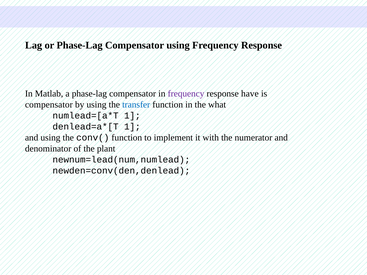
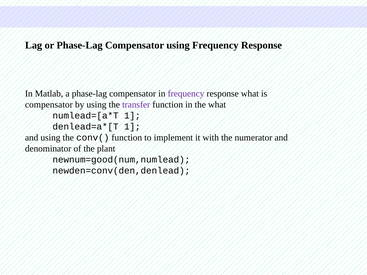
response have: have -> what (250, 94)
transfer colour: blue -> purple (136, 105)
newnum=lead(num,numlead: newnum=lead(num,numlead -> newnum=good(num,numlead (121, 160)
